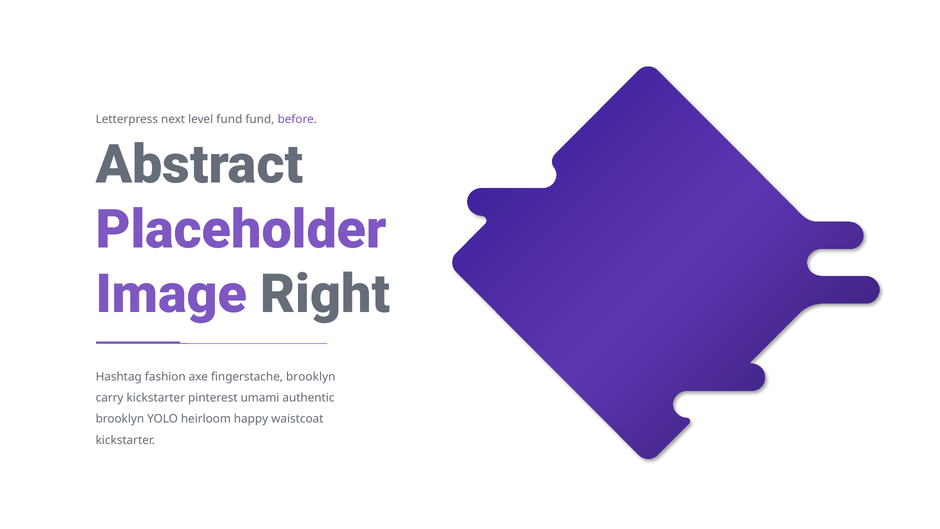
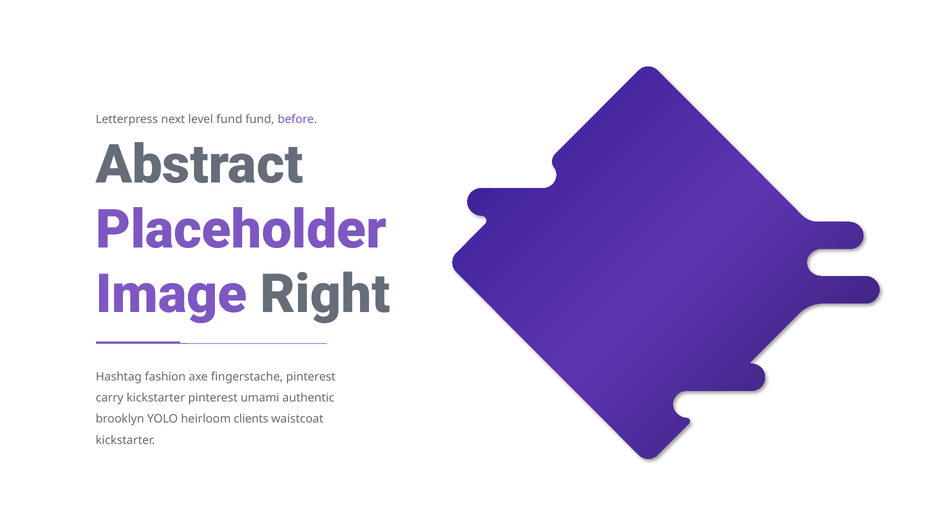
fingerstache brooklyn: brooklyn -> pinterest (311, 377)
happy: happy -> clients (251, 419)
